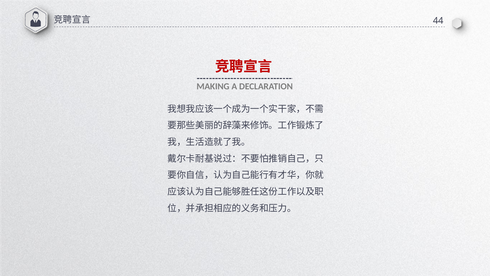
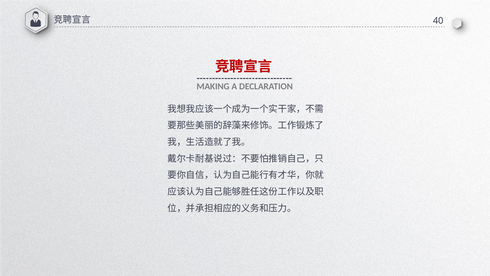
44: 44 -> 40 (438, 21)
